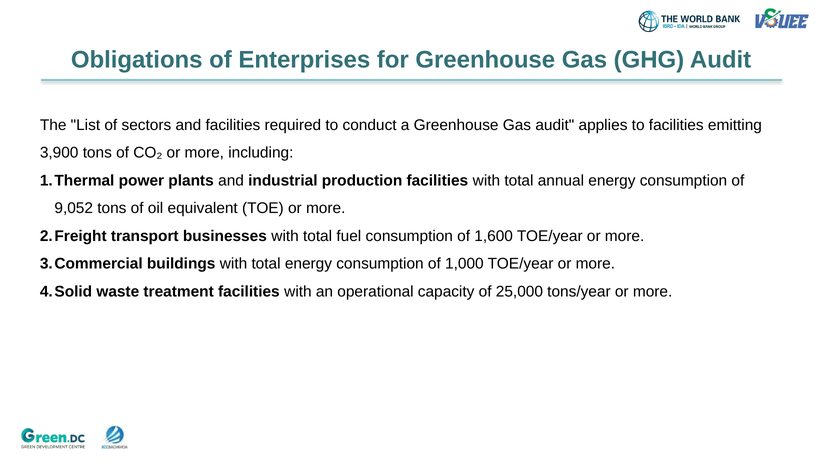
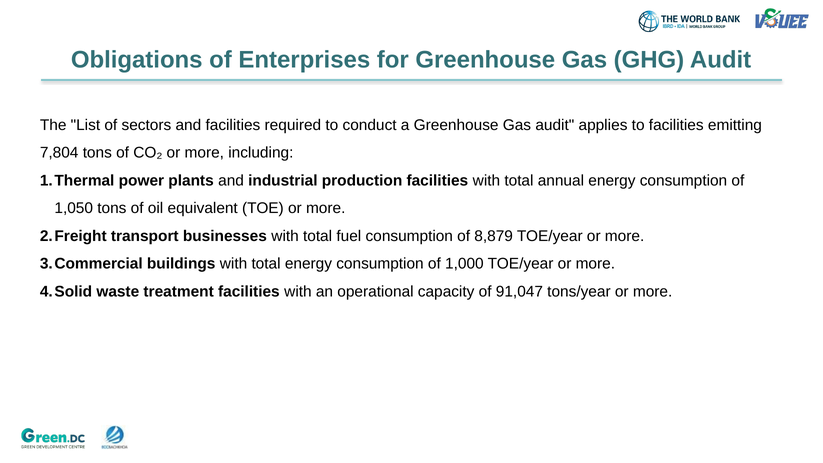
3,900: 3,900 -> 7,804 (59, 153)
9,052: 9,052 -> 1,050 (74, 208)
1,600: 1,600 -> 8,879 (494, 236)
25,000: 25,000 -> 91,047 (519, 292)
